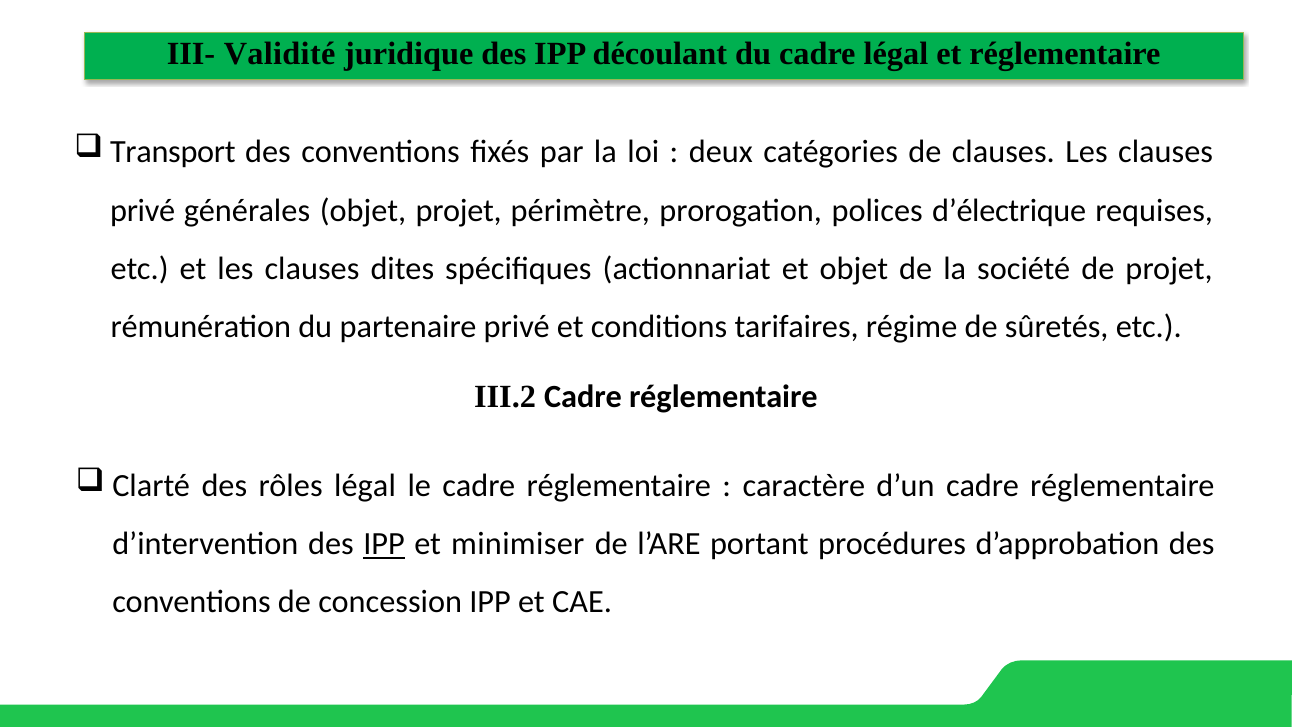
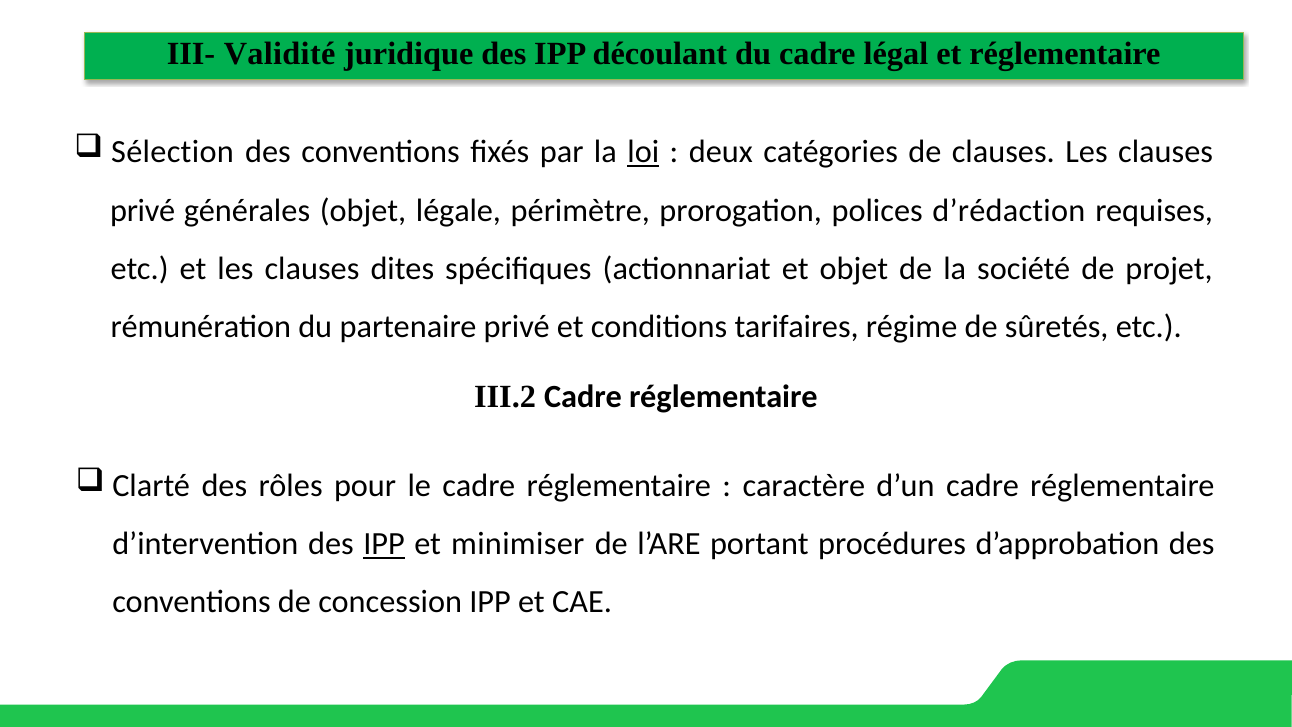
Transport: Transport -> Sélection (172, 152)
loi underline: none -> present (643, 152)
objet projet: projet -> légale (458, 210)
d’électrique: d’électrique -> d’rédaction (1009, 210)
rôles légal: légal -> pour (365, 486)
